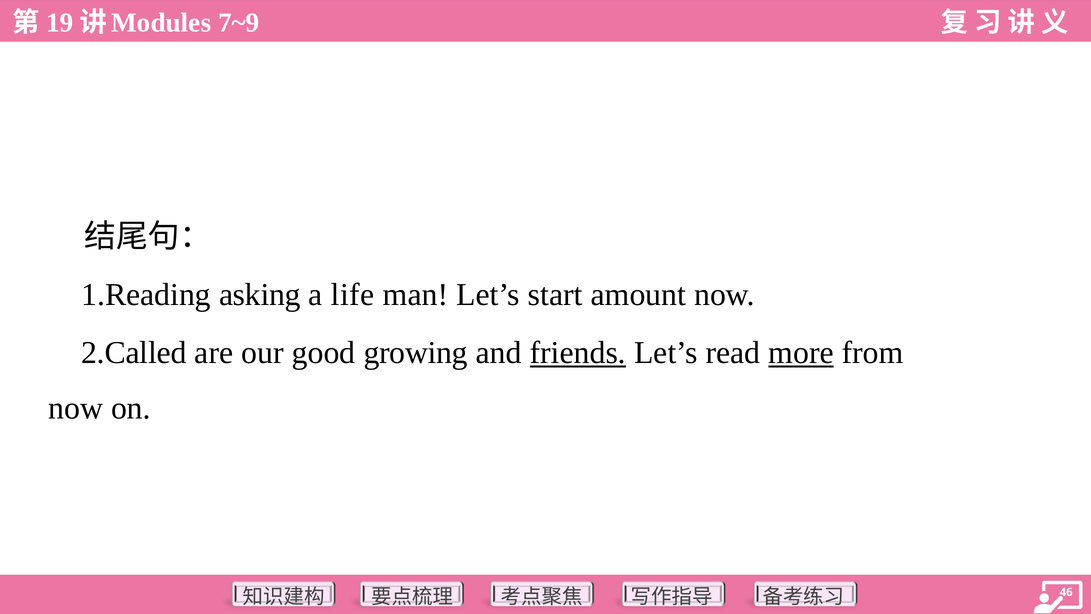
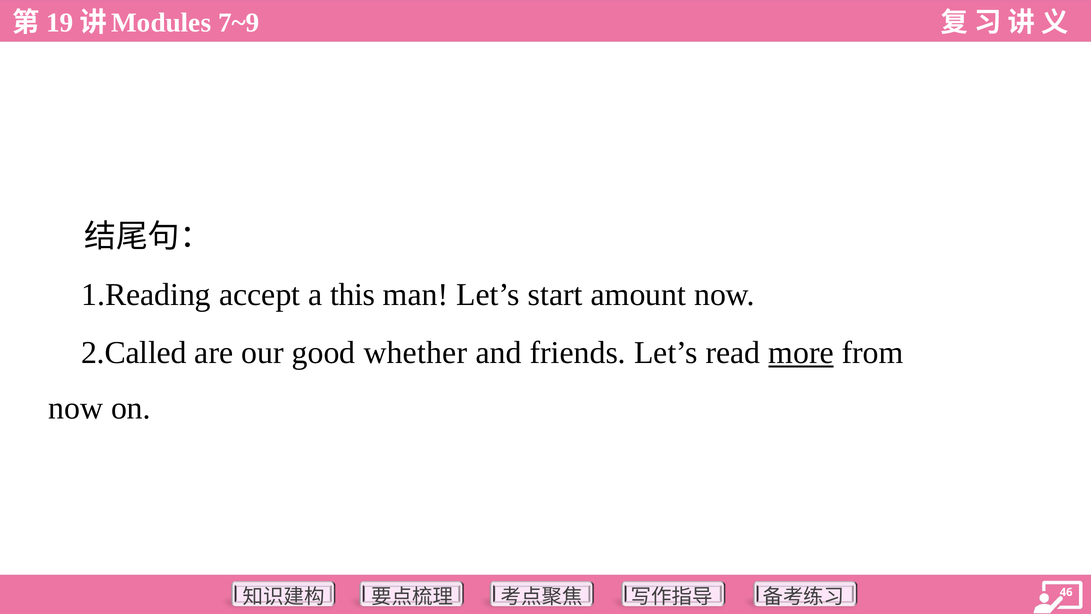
asking: asking -> accept (260, 295)
life: life -> this (353, 295)
growing: growing -> whether (415, 353)
friends underline: present -> none (578, 353)
